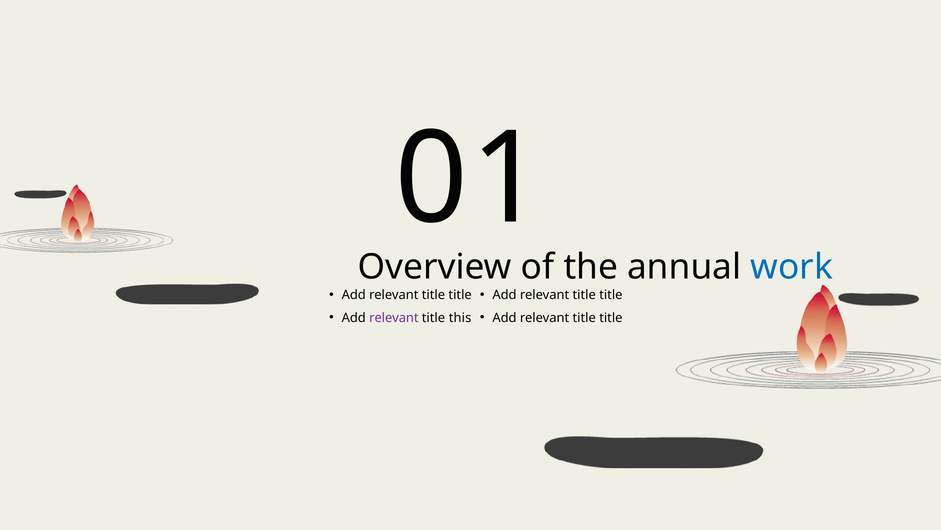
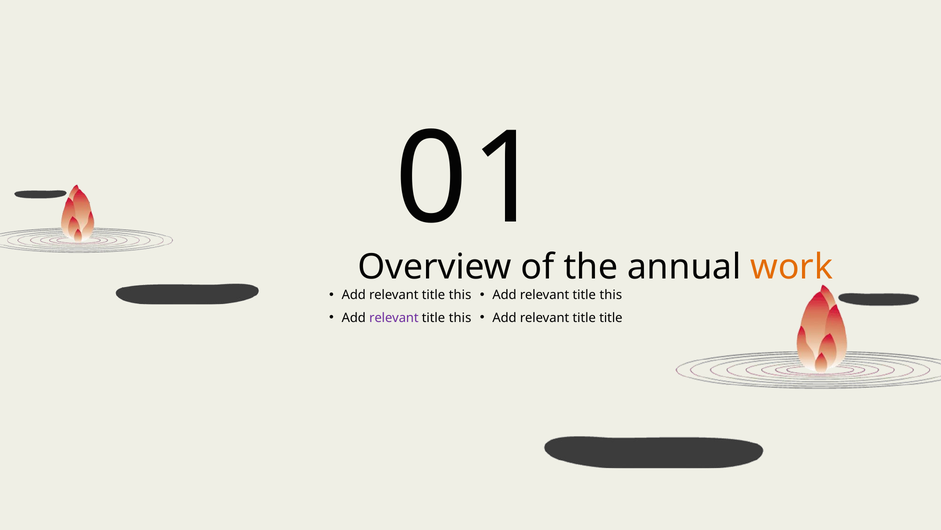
work colour: blue -> orange (792, 267)
title: title -> this (460, 295)
title: title -> this (611, 295)
